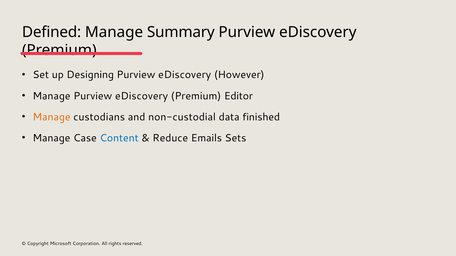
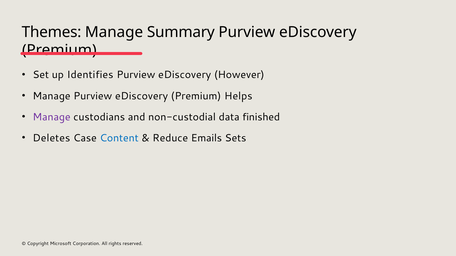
Defined: Defined -> Themes (52, 32)
Designing: Designing -> Identifies (90, 75)
Editor: Editor -> Helps (238, 96)
Manage colour: orange -> purple (52, 117)
Manage: Manage -> Deletes (51, 138)
